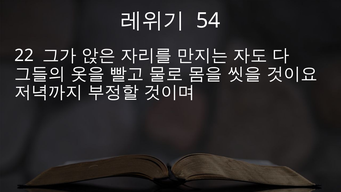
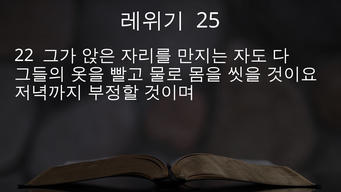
54: 54 -> 25 (208, 21)
